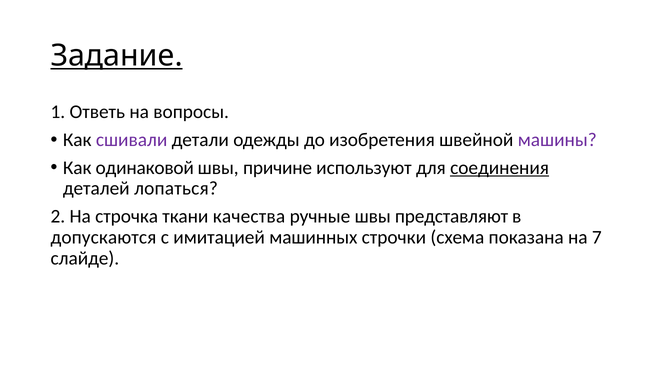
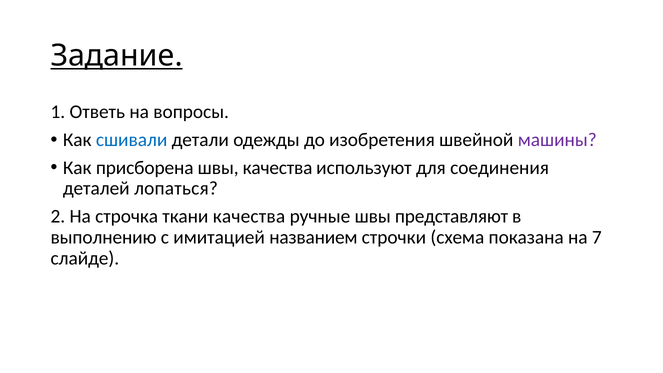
сшивали colour: purple -> blue (132, 140)
одинаковой: одинаковой -> присборена (145, 168)
швы причине: причине -> качества (278, 168)
соединения underline: present -> none (500, 168)
допускаются: допускаются -> выполнению (104, 237)
машинных: машинных -> названием (313, 237)
